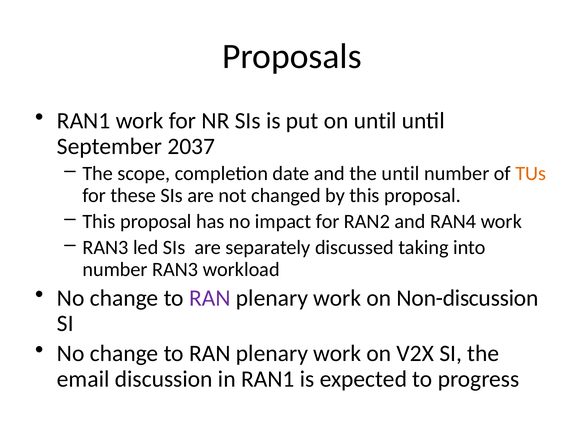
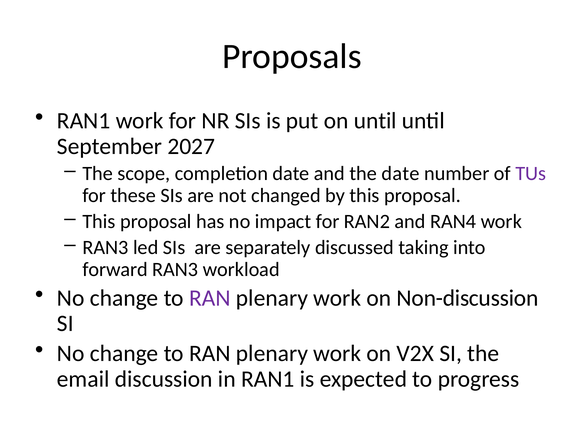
2037: 2037 -> 2027 (191, 146)
the until: until -> date (401, 174)
TUs colour: orange -> purple (531, 174)
number: number -> forward (115, 269)
